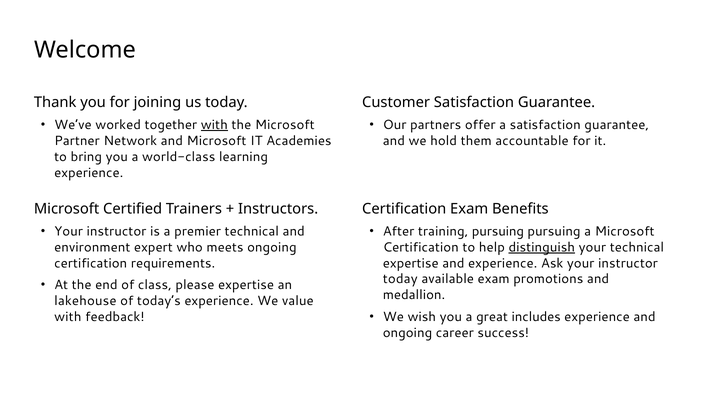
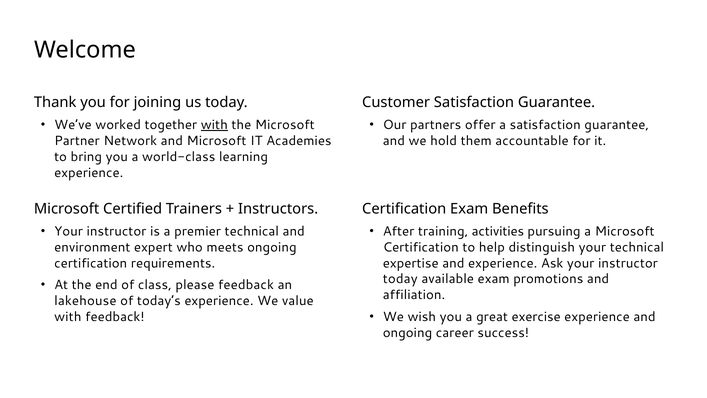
training pursuing: pursuing -> activities (498, 231)
distinguish underline: present -> none (542, 247)
please expertise: expertise -> feedback (246, 285)
medallion: medallion -> affiliation (414, 295)
includes: includes -> exercise (536, 317)
